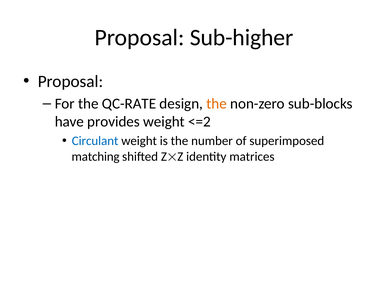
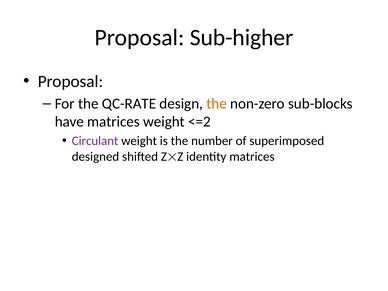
have provides: provides -> matrices (114, 122)
Circulant colour: blue -> purple (95, 141)
matching: matching -> designed (95, 156)
